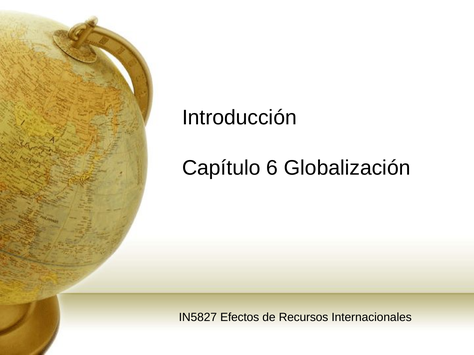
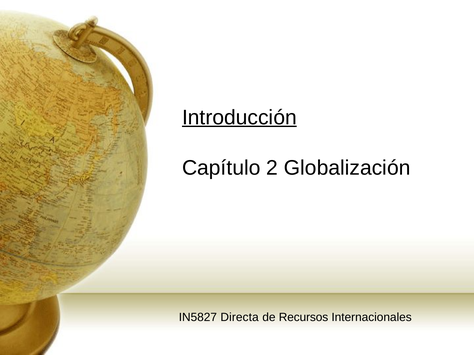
Introducción underline: none -> present (239, 118)
6: 6 -> 2 (272, 168)
Efectos: Efectos -> Directa (240, 318)
